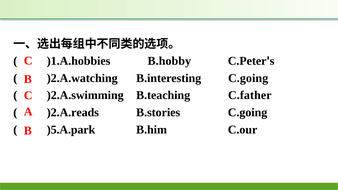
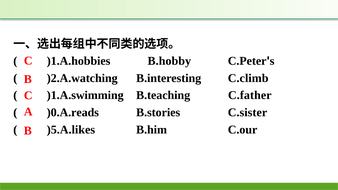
B.interesting C.going: C.going -> C.climb (248, 78)
)2.A.swimming: )2.A.swimming -> )1.A.swimming (85, 95)
)2.A.reads: )2.A.reads -> )0.A.reads (73, 113)
B.stories C.going: C.going -> C.sister (248, 113)
)5.A.park: )5.A.park -> )5.A.likes (71, 130)
